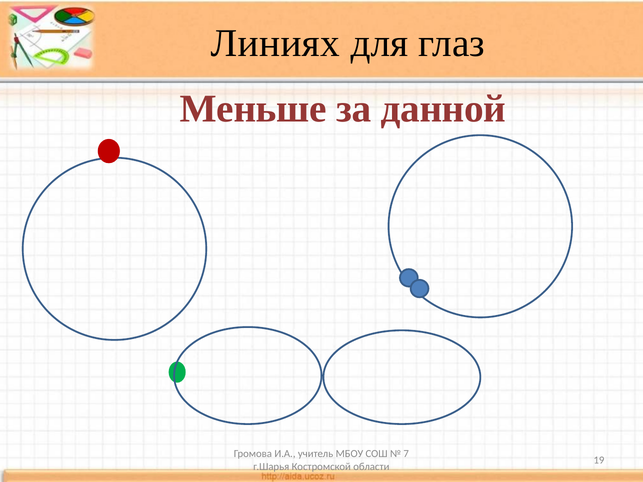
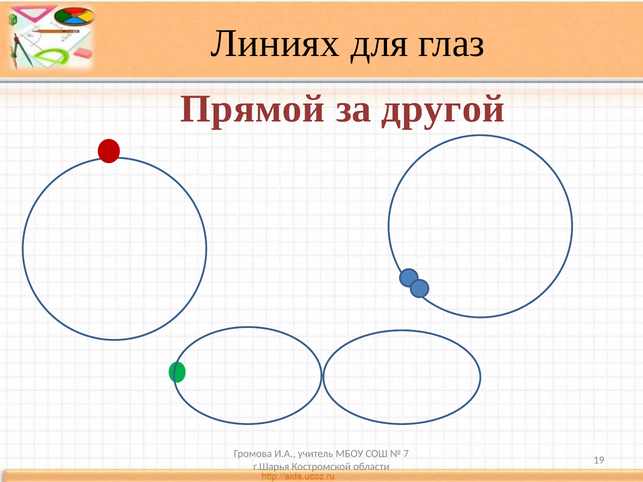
Меньше: Меньше -> Прямой (253, 109)
данной: данной -> другой (443, 109)
